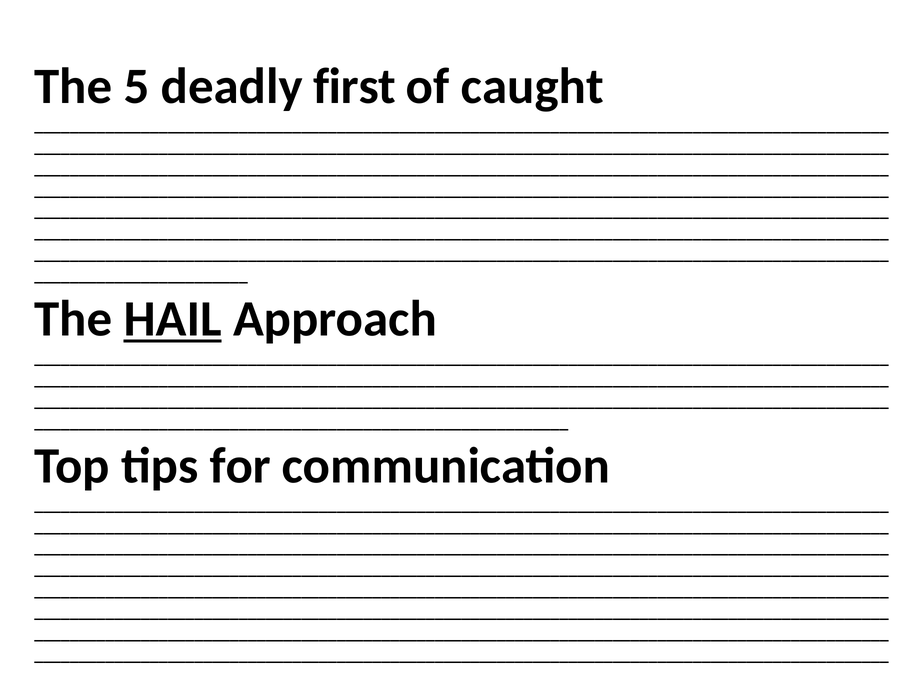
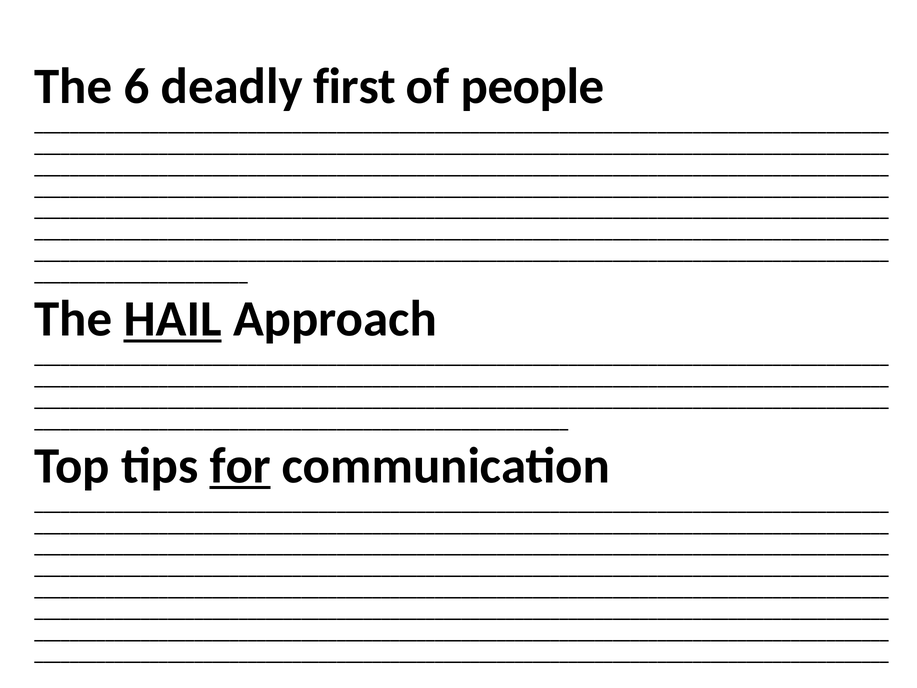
5: 5 -> 6 (137, 86)
caught: caught -> people (533, 86)
for underline: none -> present (240, 466)
